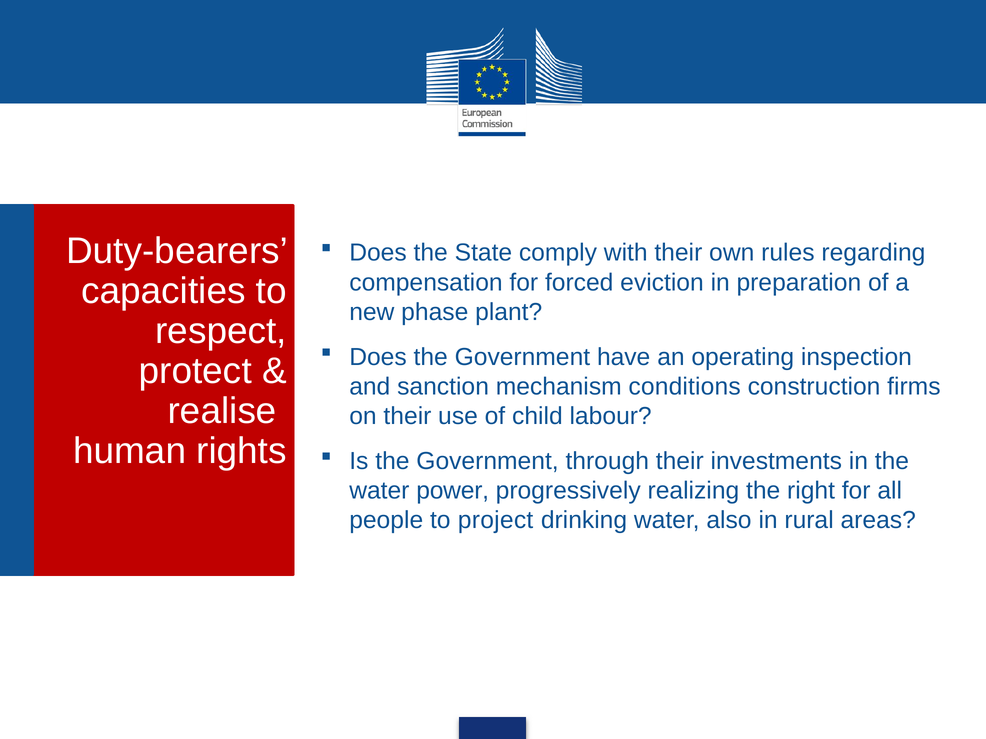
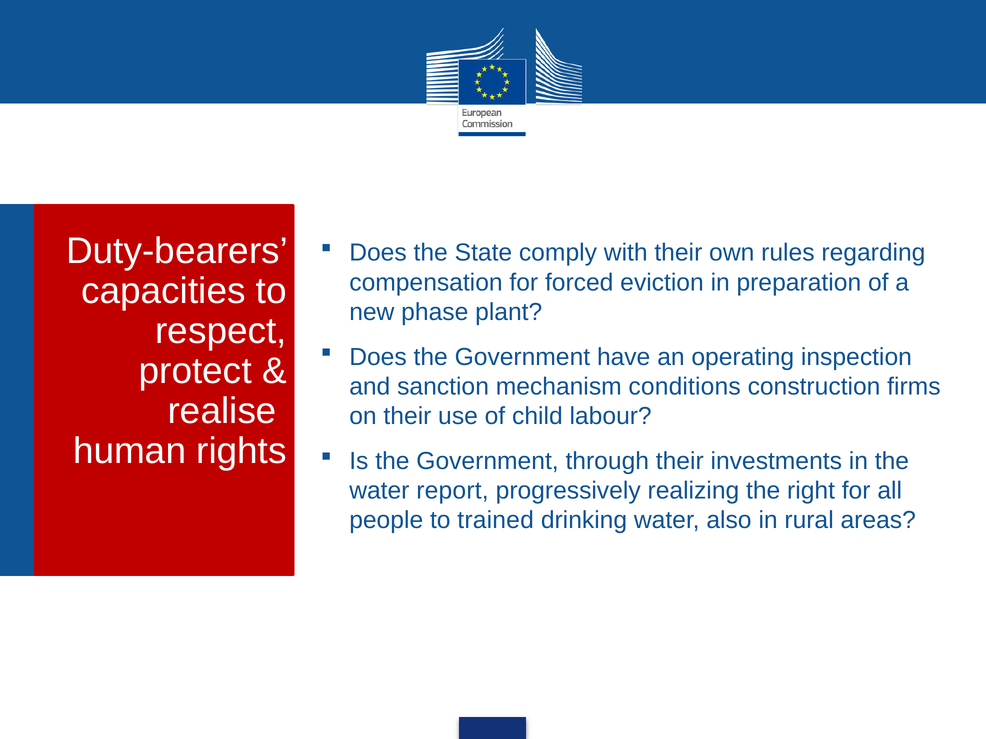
power: power -> report (452, 491)
project: project -> trained (496, 520)
